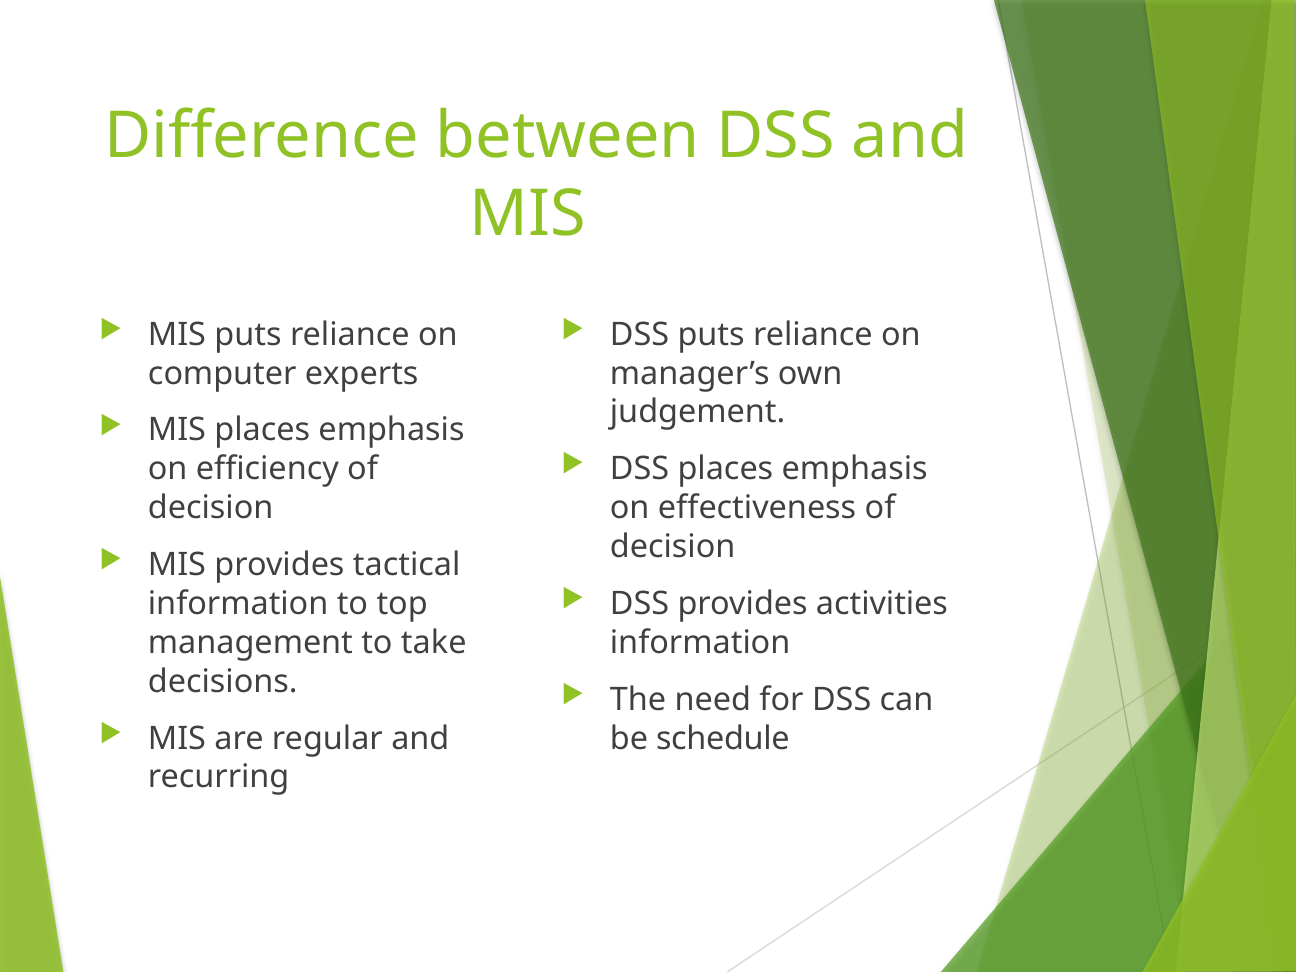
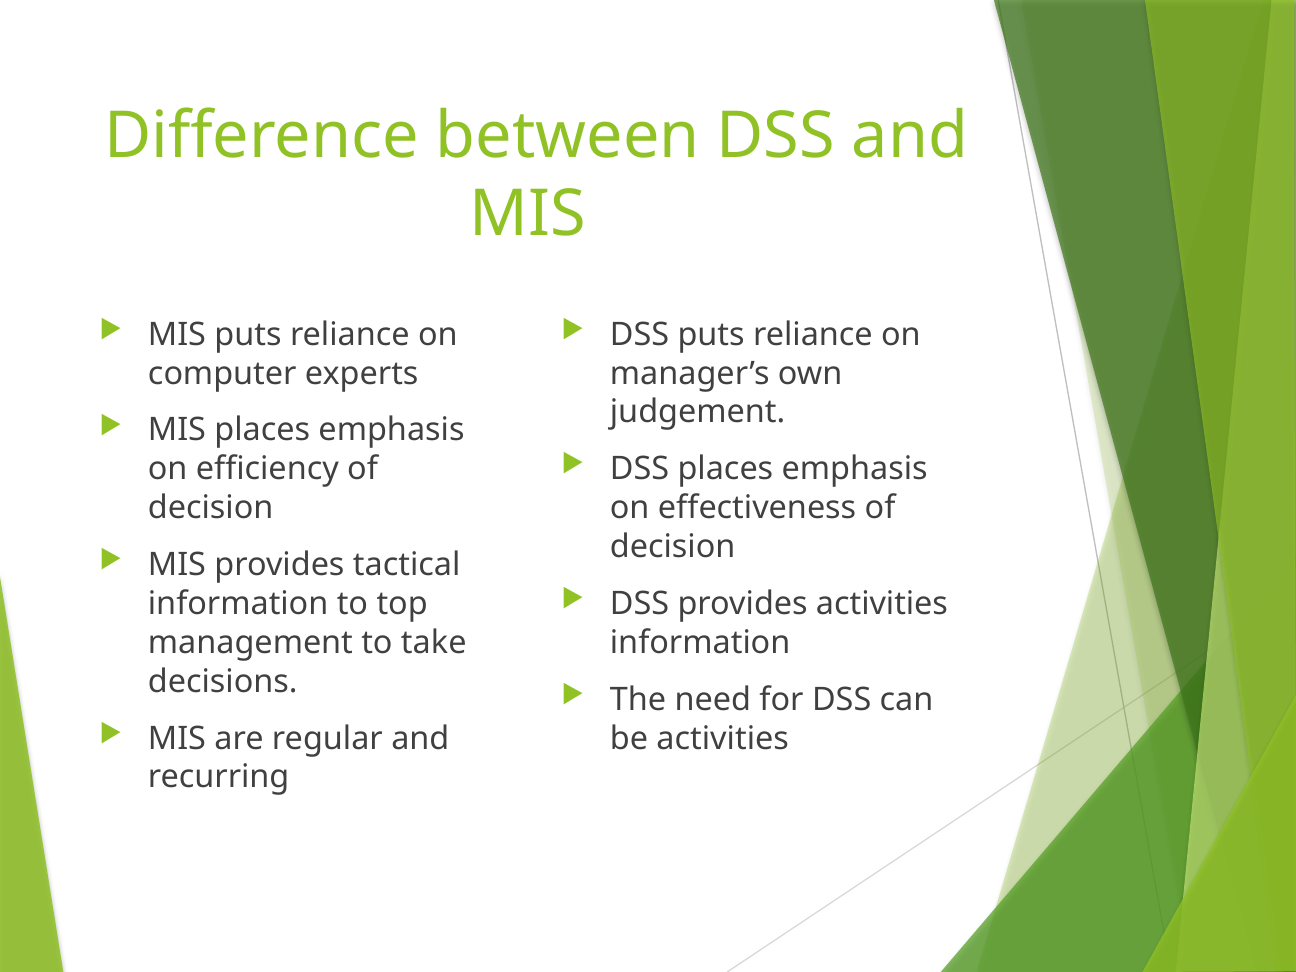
be schedule: schedule -> activities (723, 738)
